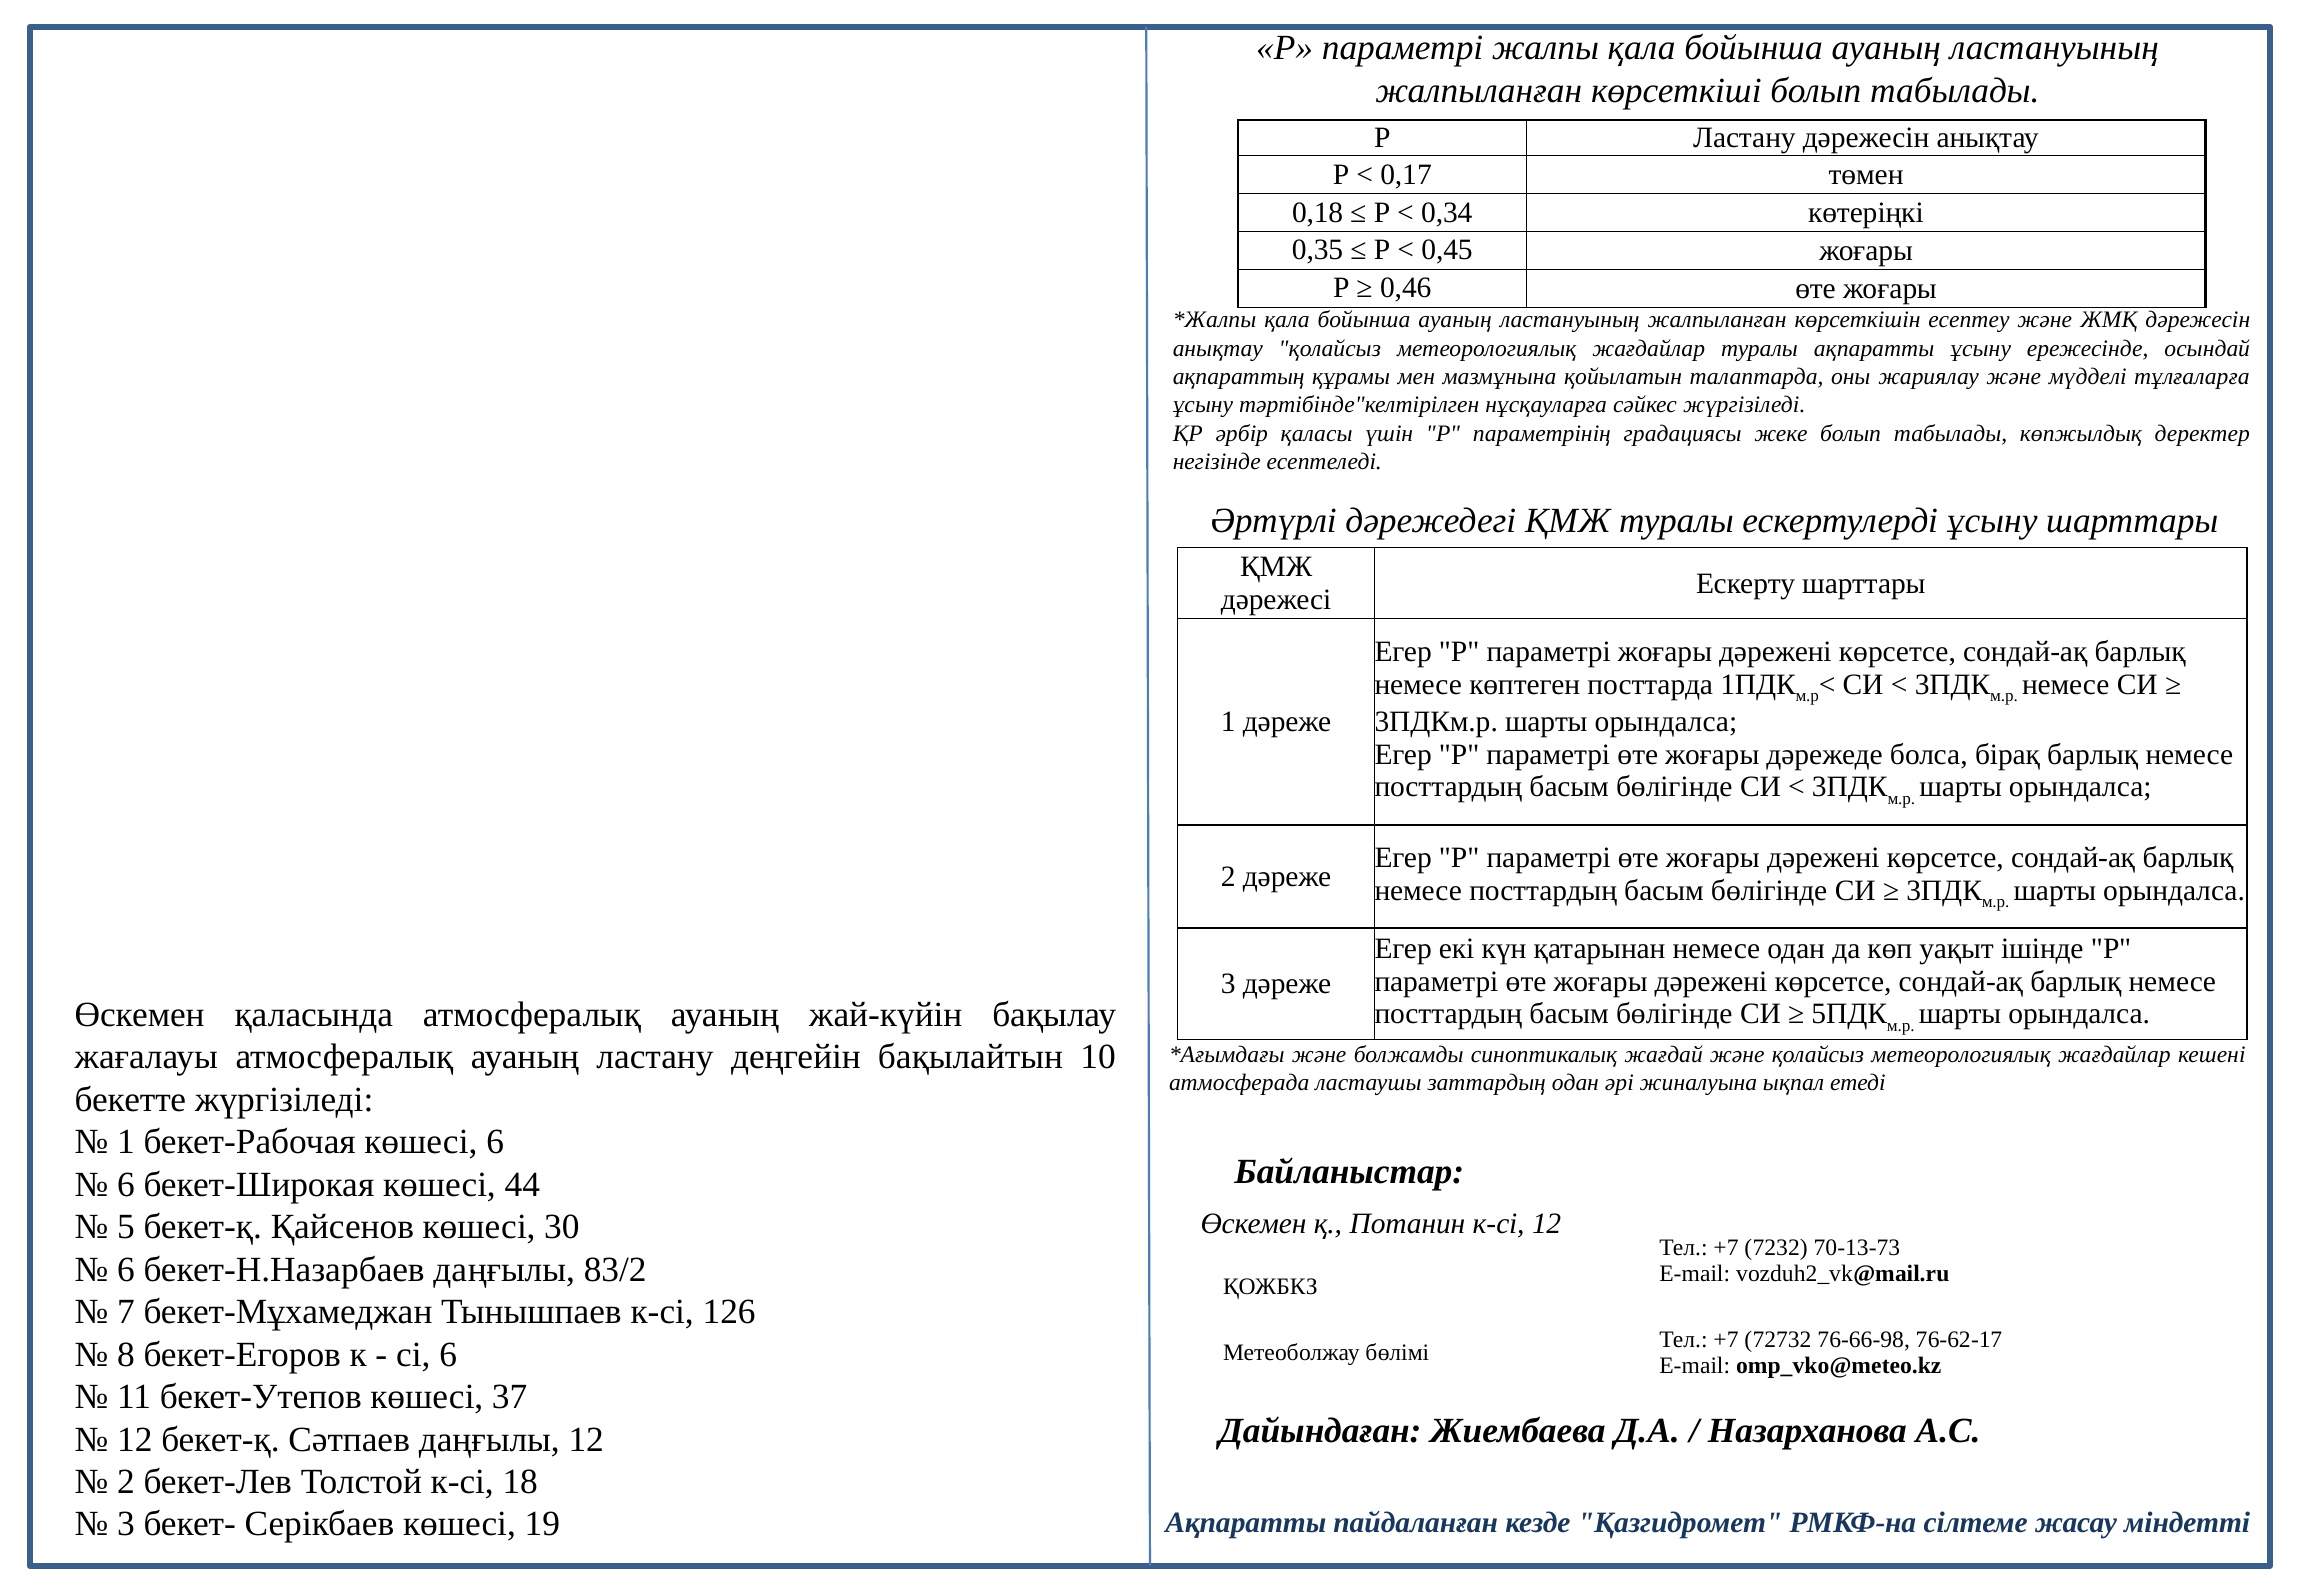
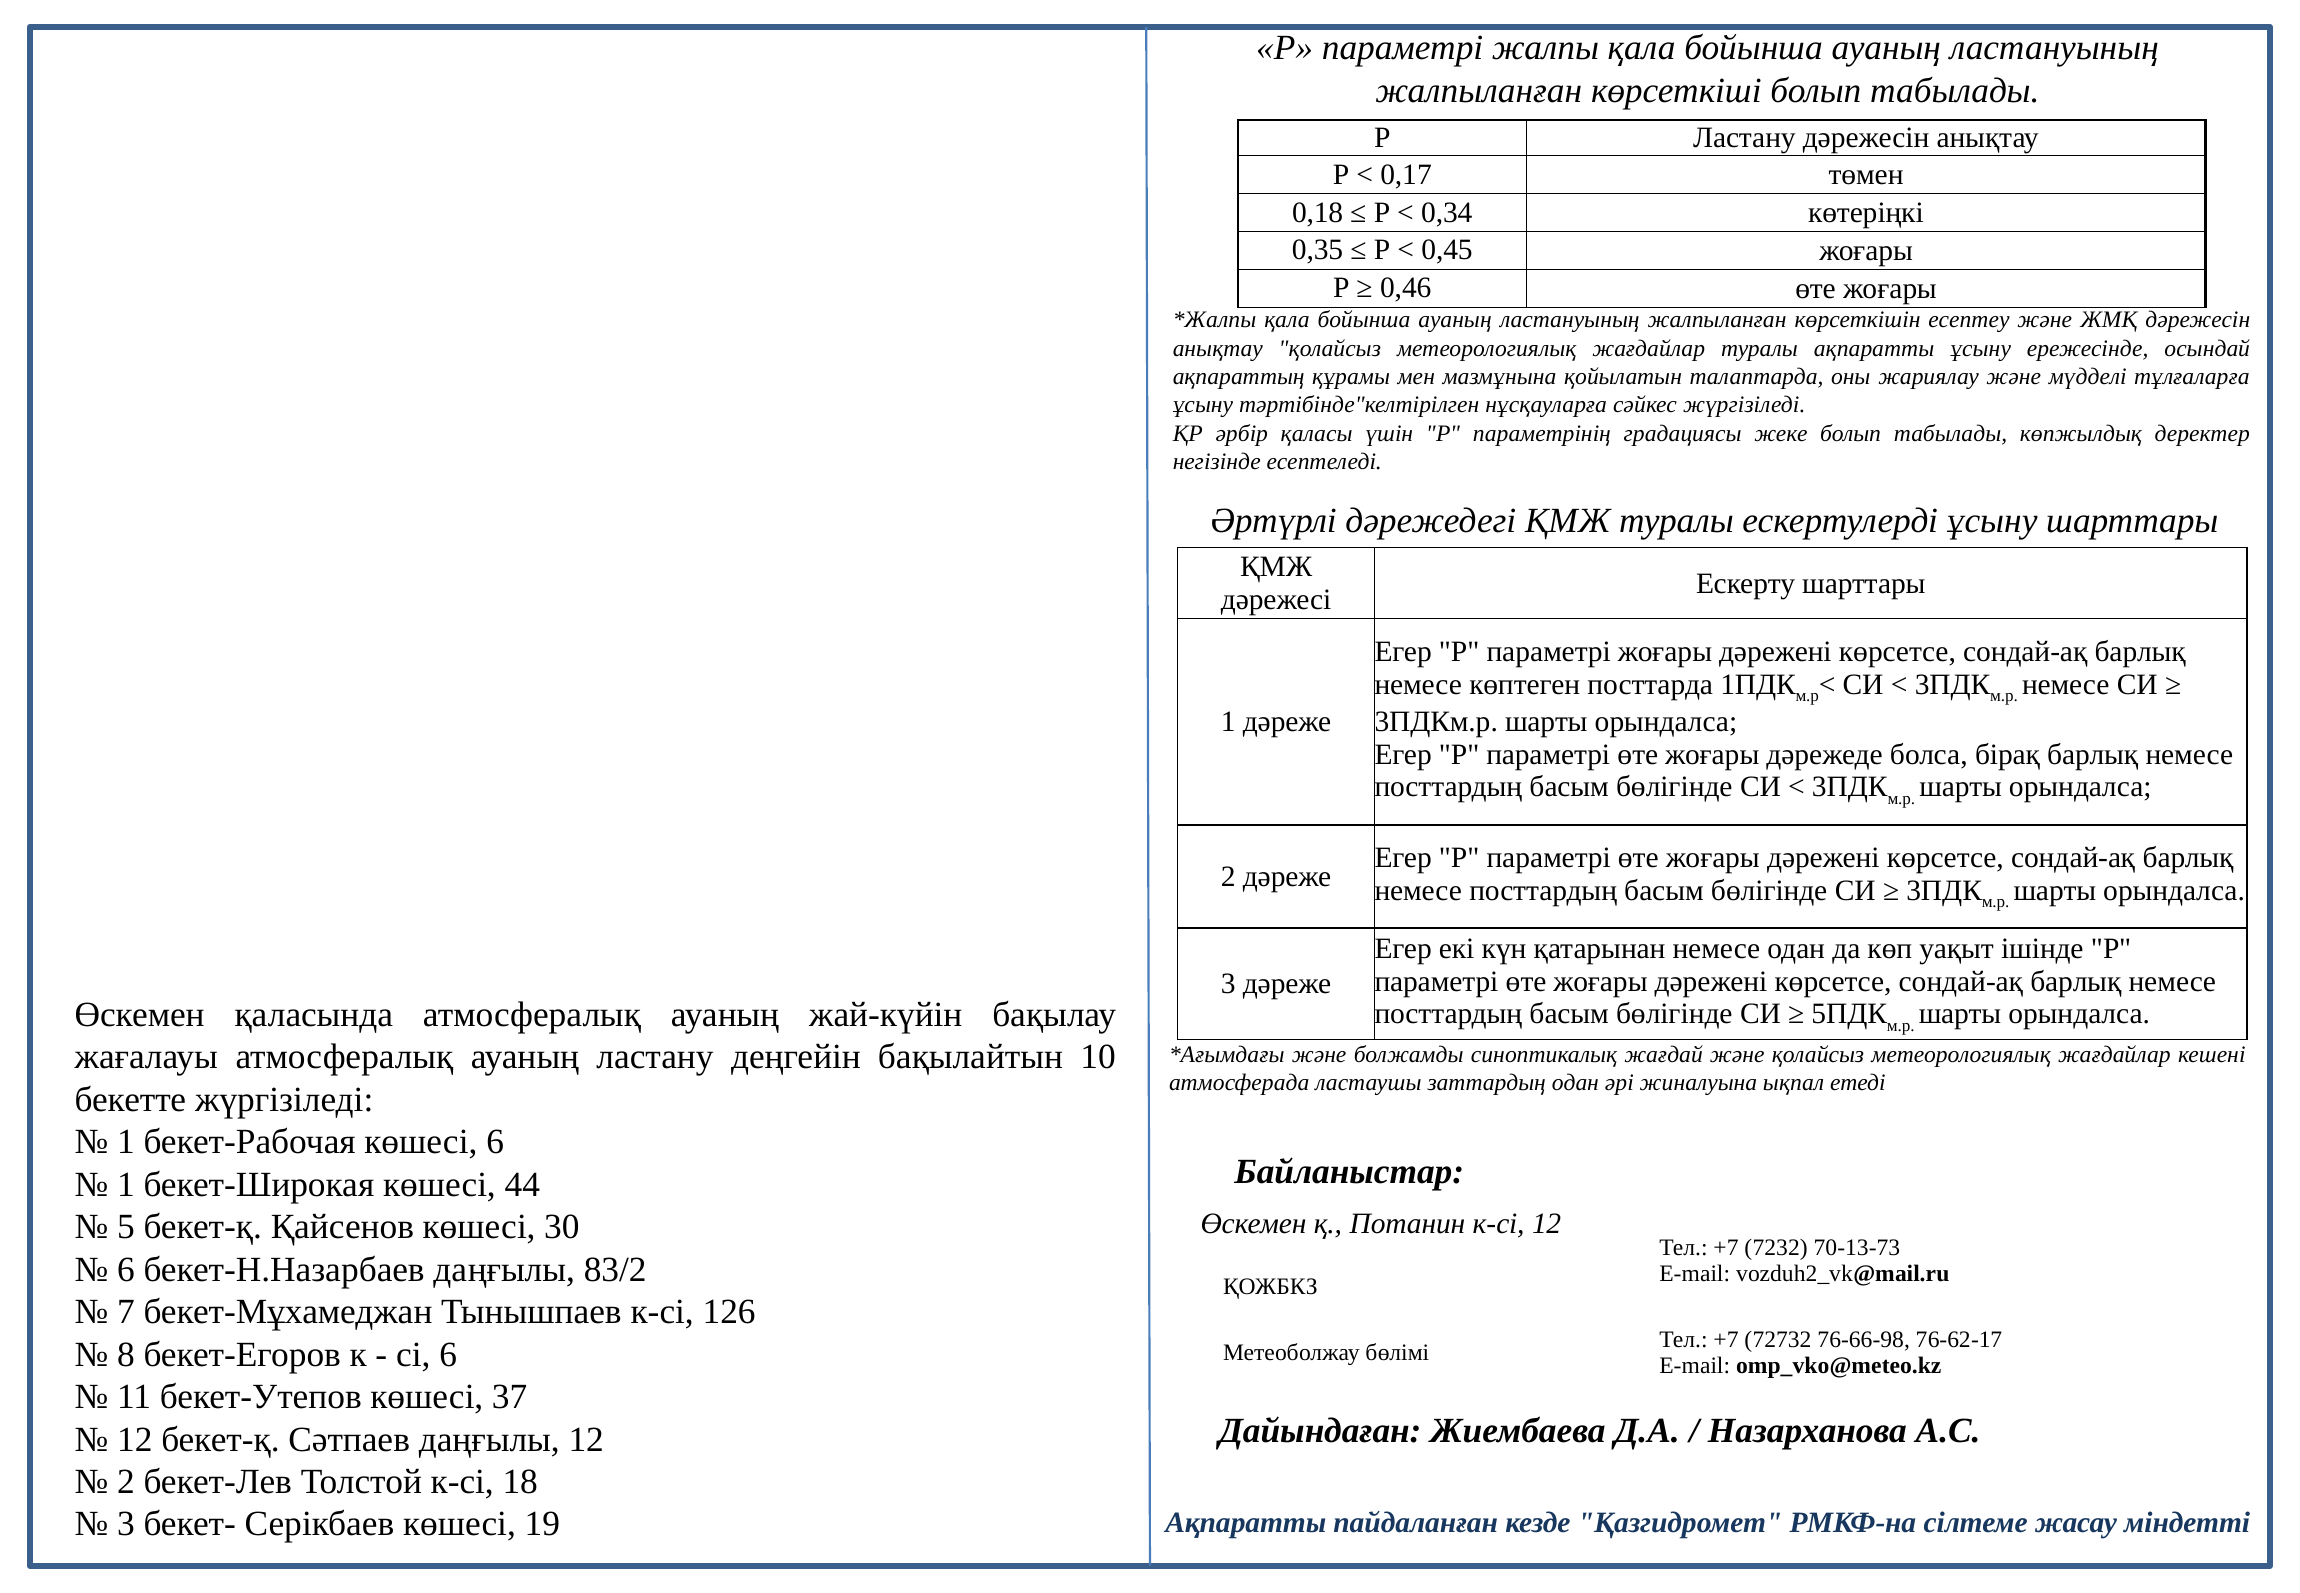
6: 6 -> 1 (126, 1184)
